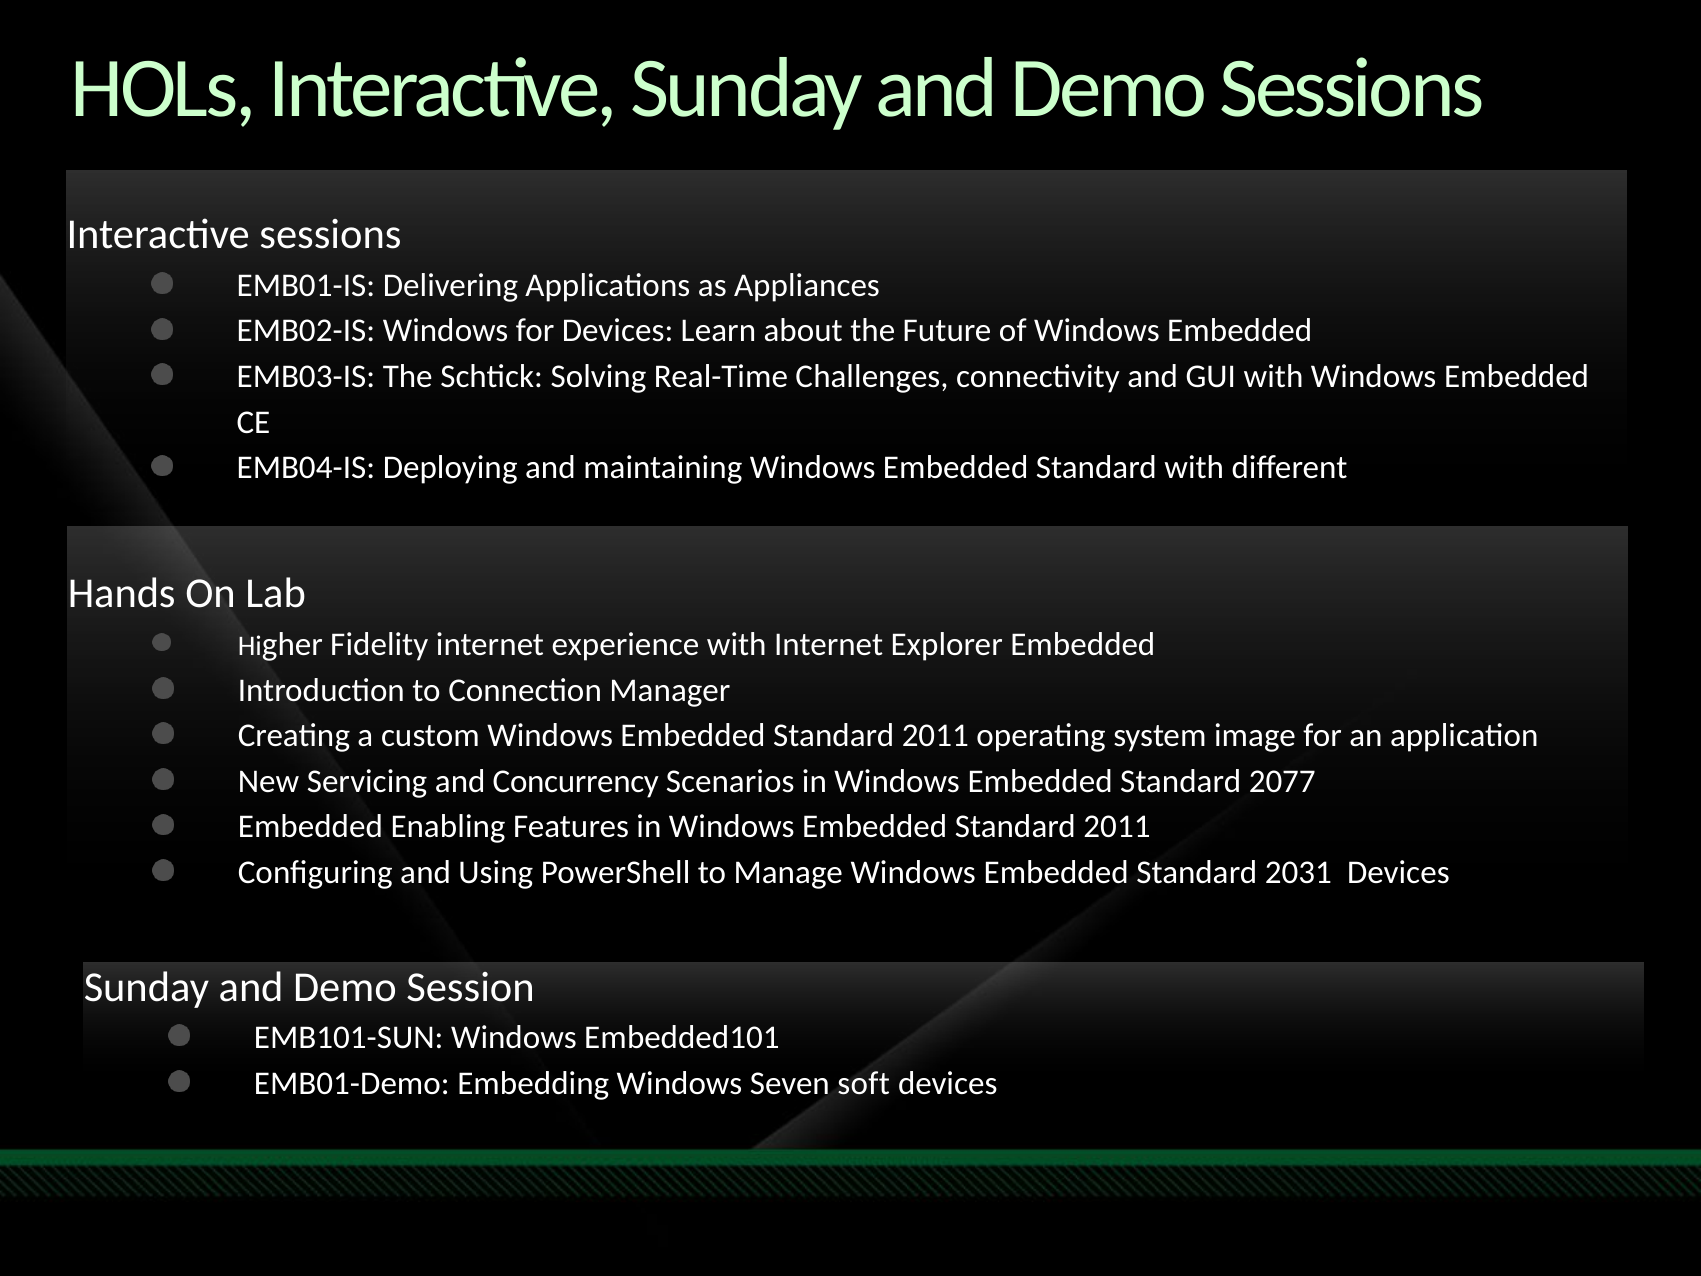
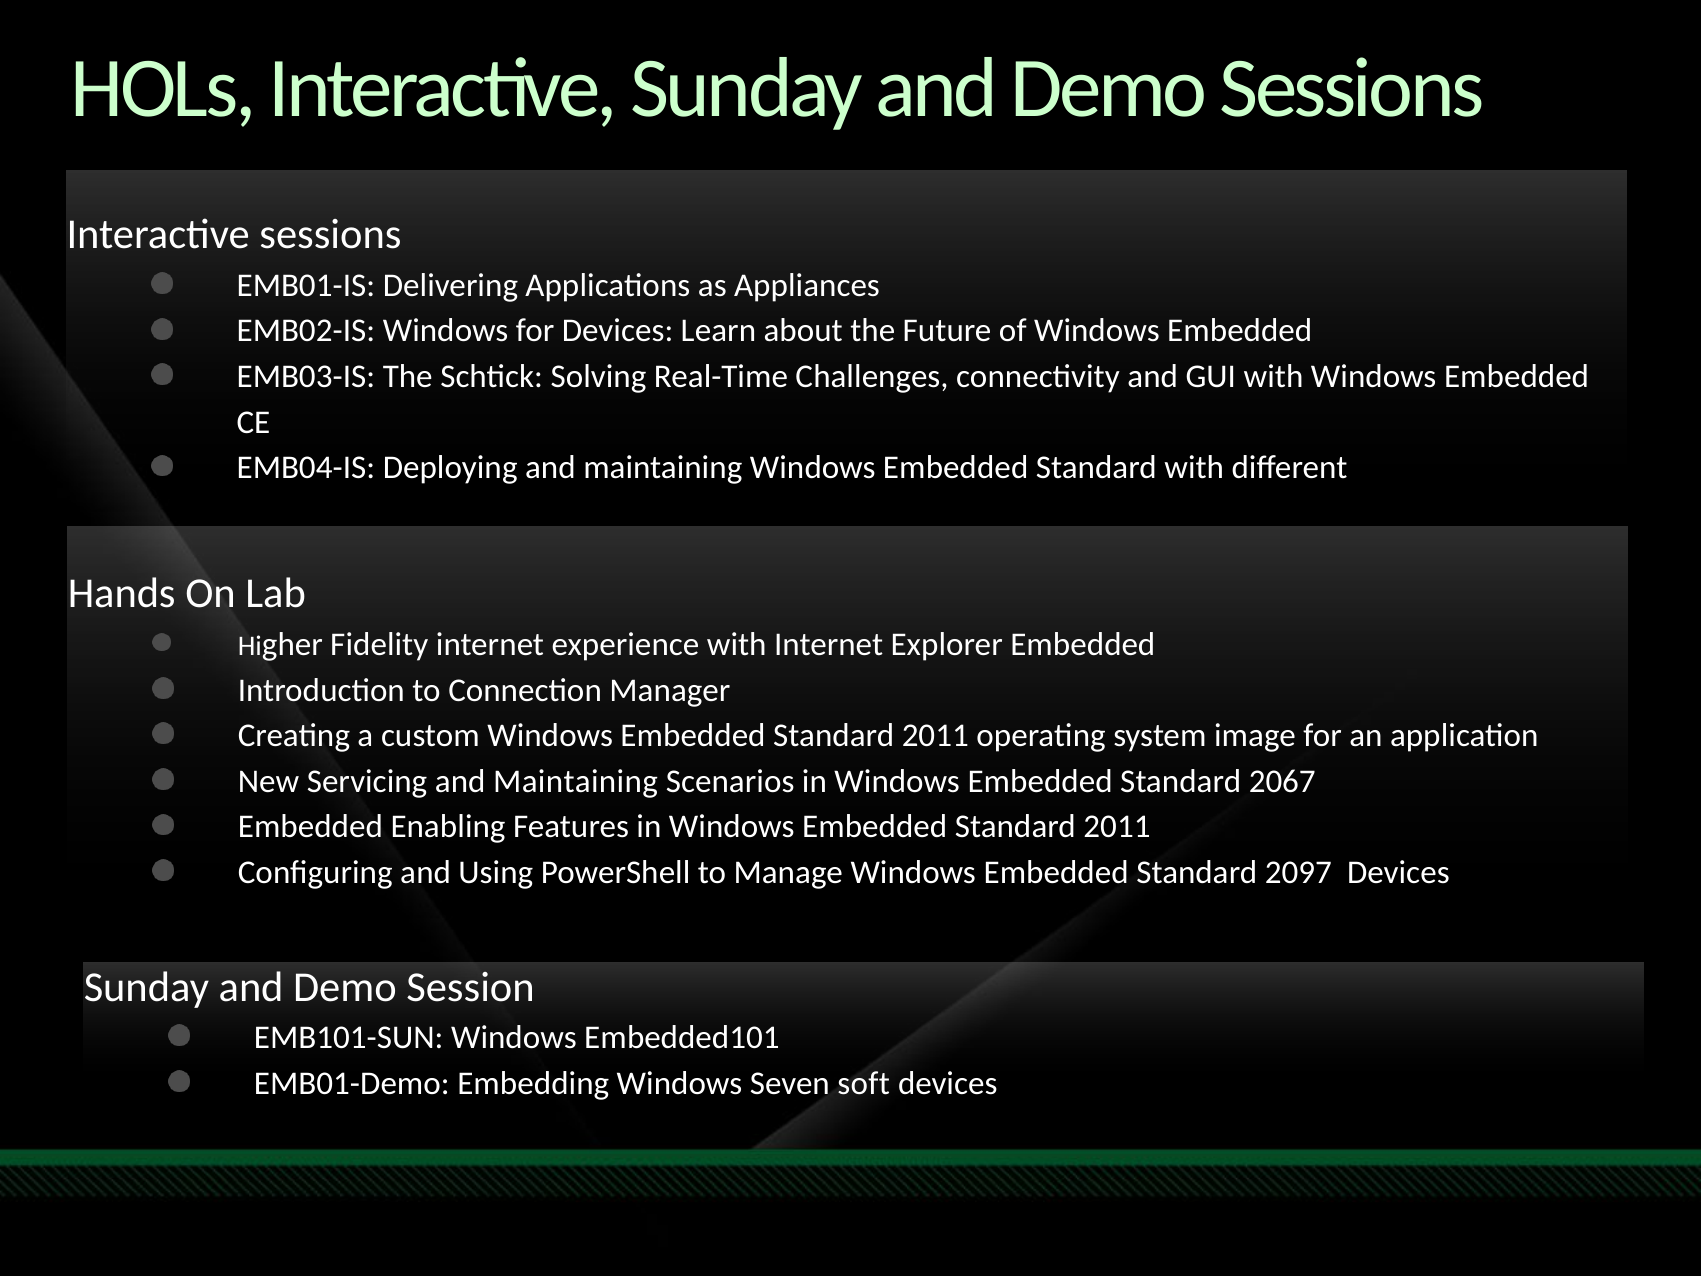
Servicing and Concurrency: Concurrency -> Maintaining (576, 781)
2077: 2077 -> 2067 (1282, 781)
2031: 2031 -> 2097 (1298, 872)
